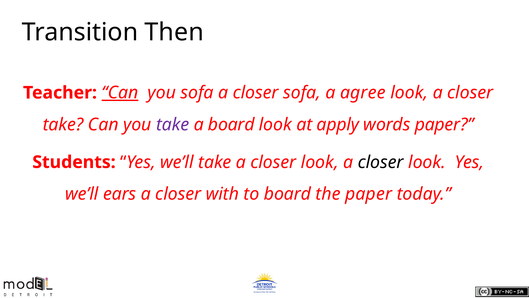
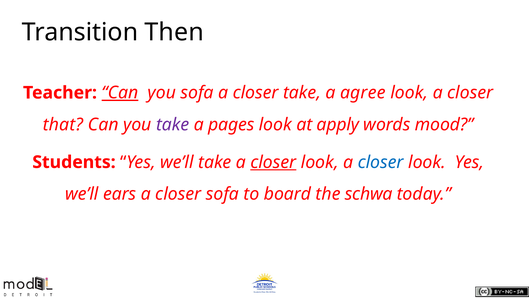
closer sofa: sofa -> take (302, 93)
take: take -> that (63, 124)
a board: board -> pages (231, 124)
words paper: paper -> mood (444, 124)
closer underline: none -> present (273, 162)
closer colour: black -> blue (381, 162)
closer with: with -> sofa (222, 194)
the paper: paper -> schwa (369, 194)
